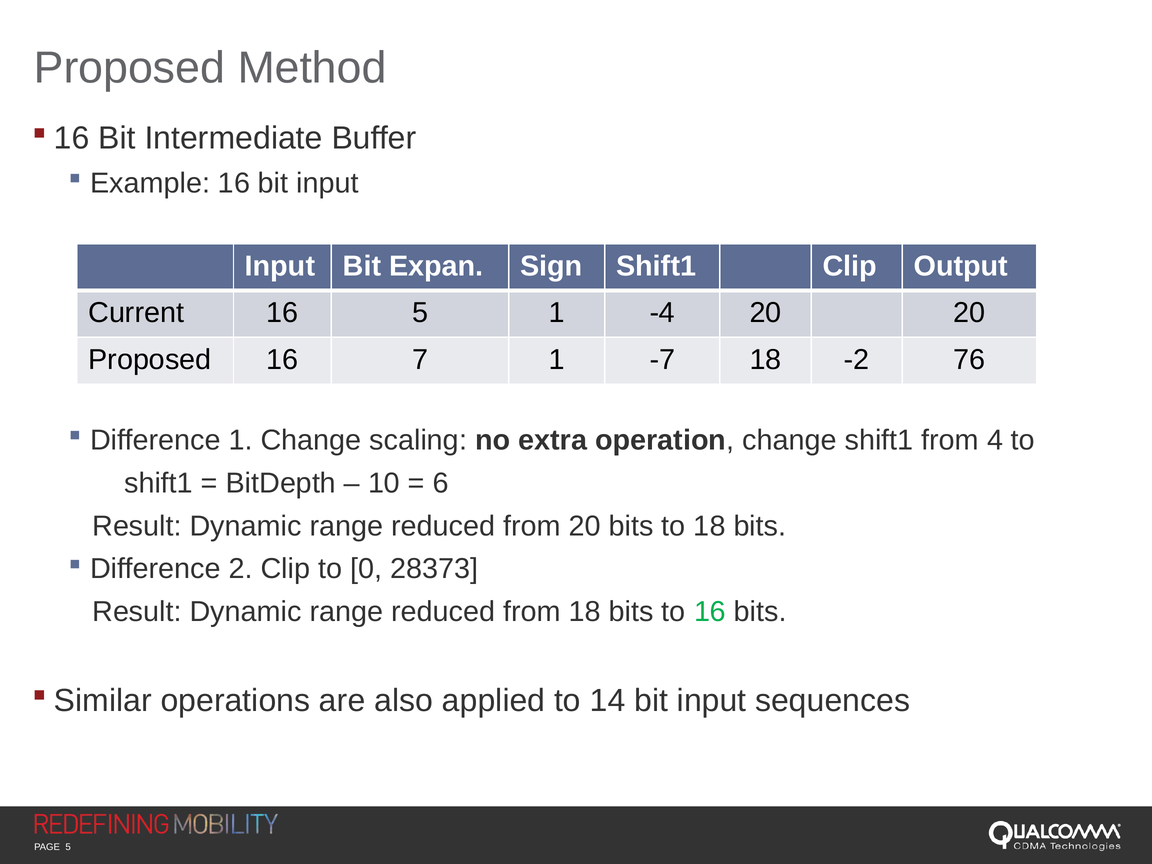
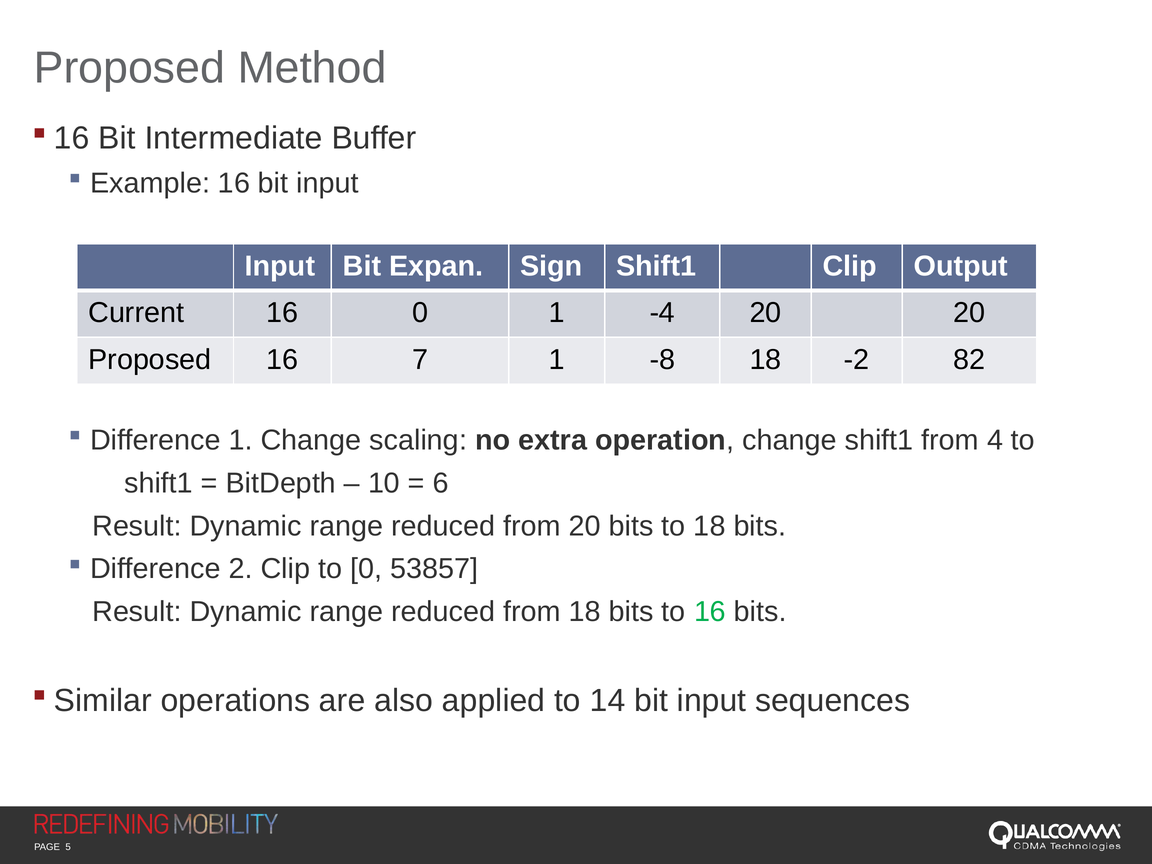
16 5: 5 -> 0 (420, 313)
-7: -7 -> -8 (662, 360)
76: 76 -> 82 (969, 360)
28373: 28373 -> 53857 (434, 569)
